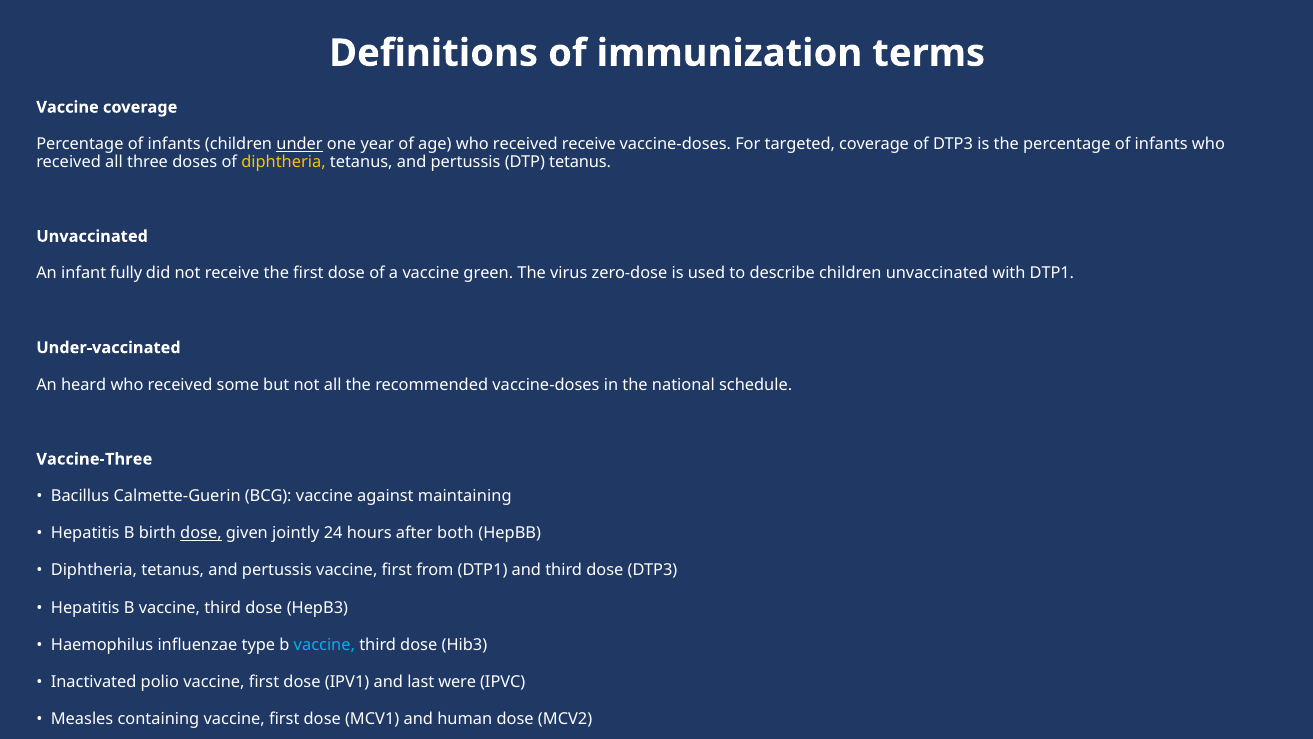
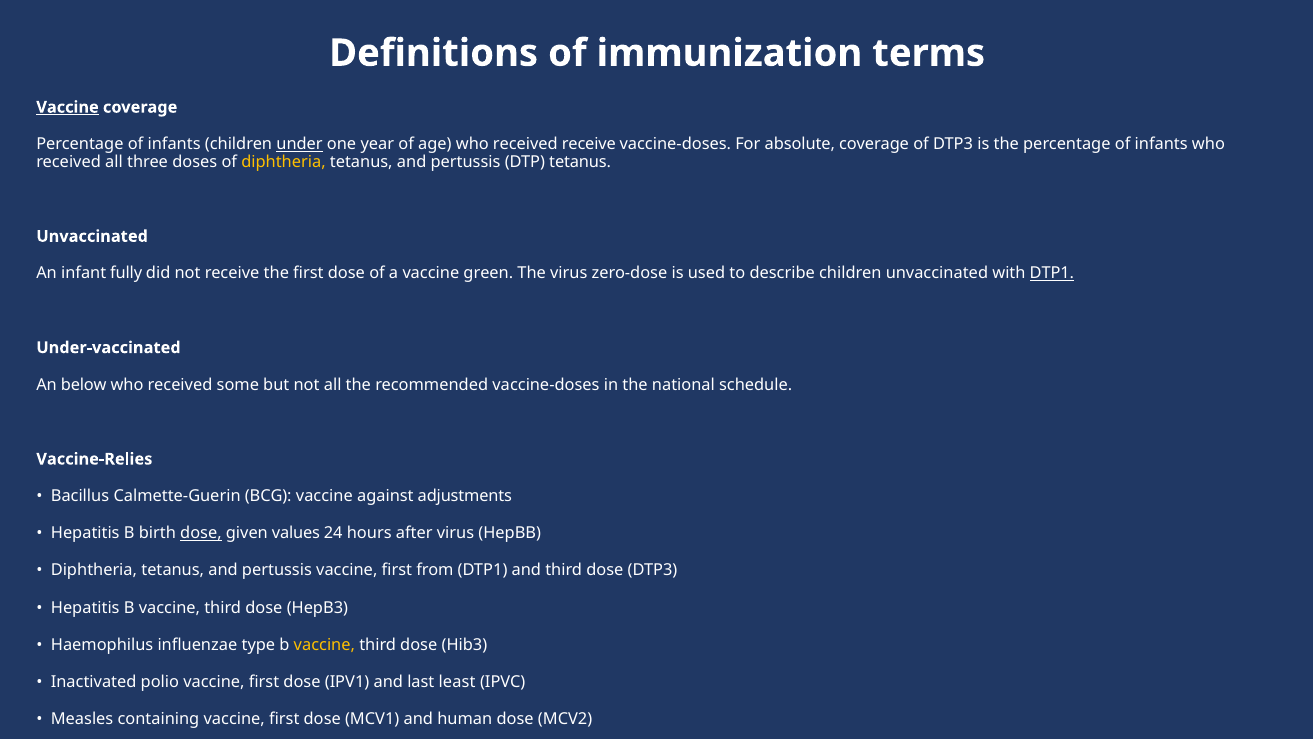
Vaccine underline: none -> present (68, 107)
targeted: targeted -> absolute (800, 144)
DTP1 underline: none -> present (1052, 273)
heard: heard -> below (84, 385)
Vaccine-Three: Vaccine-Three -> Vaccine-Relies (94, 459)
maintaining: maintaining -> adjustments (465, 496)
jointly: jointly -> values (296, 533)
after both: both -> virus (456, 533)
vaccine colour: light blue -> yellow (324, 644)
were: were -> least (457, 681)
